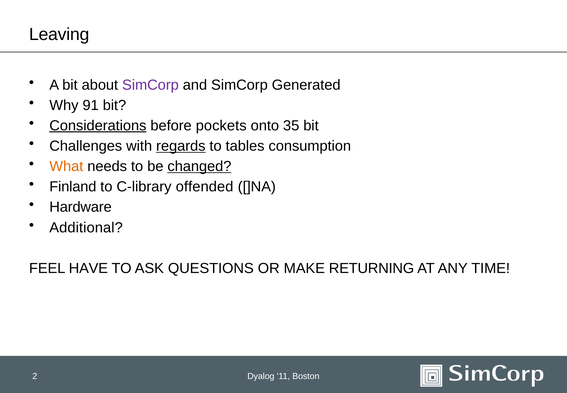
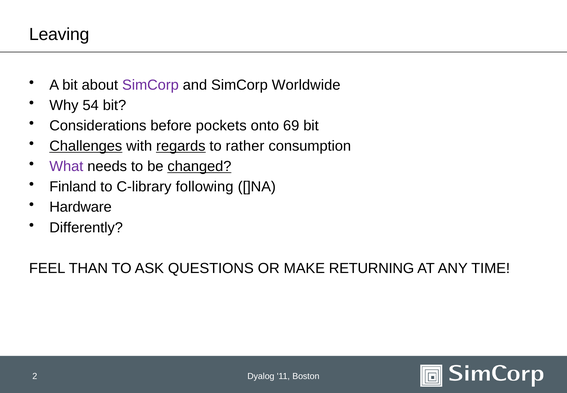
Generated: Generated -> Worldwide (306, 85)
91: 91 -> 54 (91, 105)
Considerations underline: present -> none (98, 126)
35: 35 -> 69 (291, 126)
Challenges underline: none -> present (86, 146)
tables: tables -> rather (245, 146)
What colour: orange -> purple (66, 166)
offended: offended -> following (205, 187)
Additional: Additional -> Differently (86, 227)
HAVE: HAVE -> THAN (88, 268)
